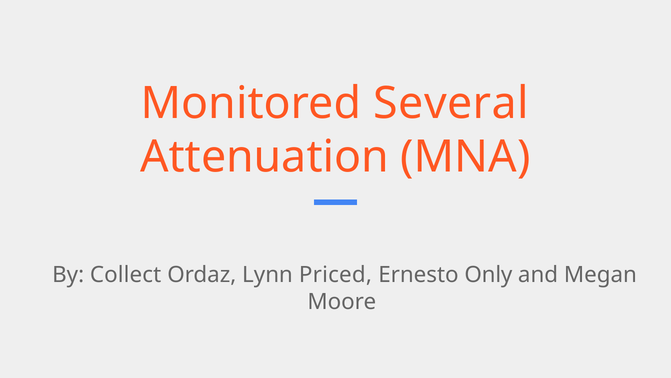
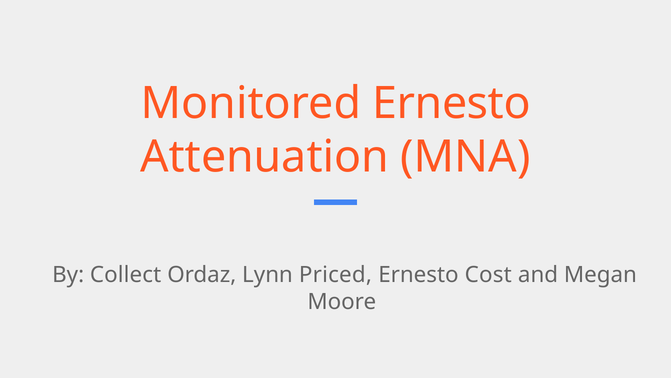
Monitored Several: Several -> Ernesto (452, 103)
Only: Only -> Cost (488, 275)
